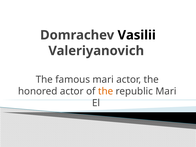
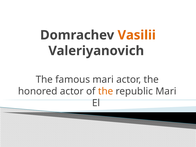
Vasilii colour: black -> orange (137, 35)
